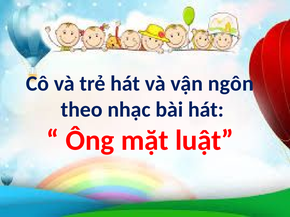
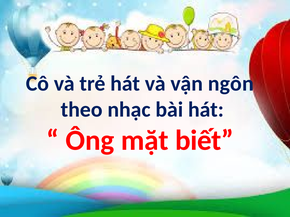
luật: luật -> biết (204, 141)
